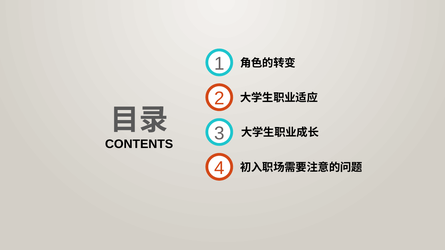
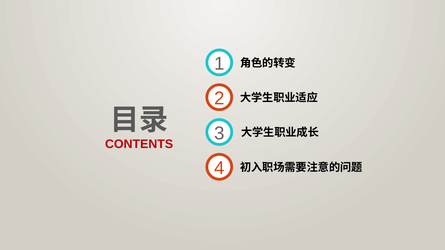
CONTENTS colour: black -> red (139, 144)
